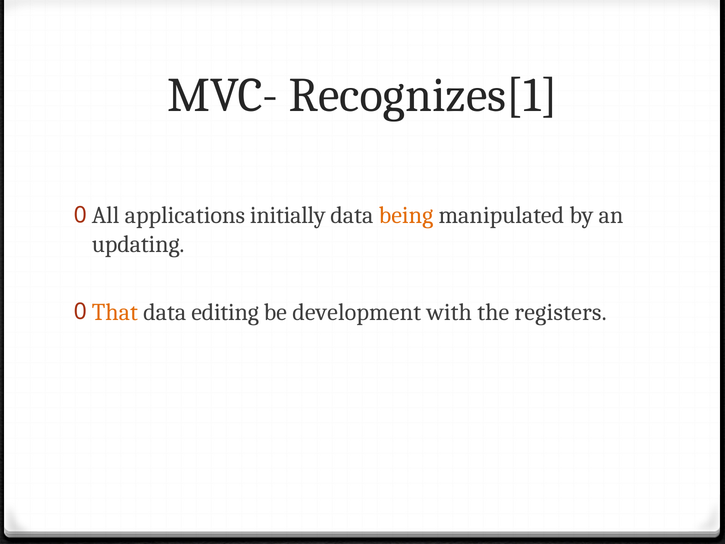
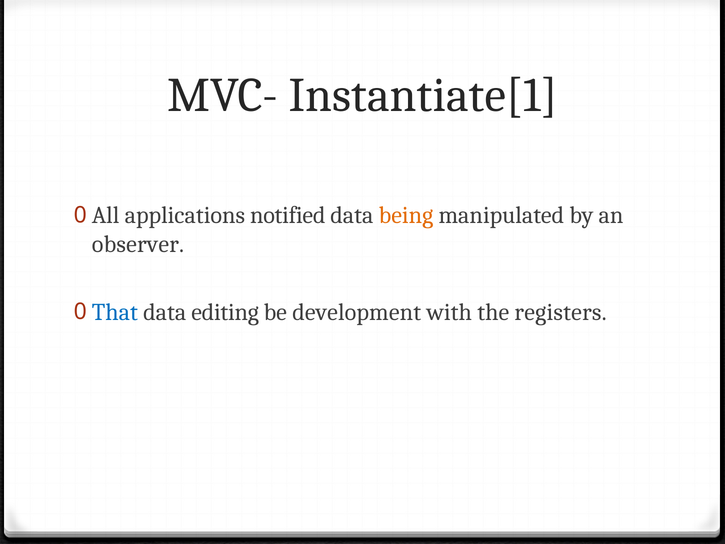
Recognizes[1: Recognizes[1 -> Instantiate[1 (423, 95)
initially: initially -> notified (288, 215)
updating: updating -> observer (138, 244)
That colour: orange -> blue (115, 312)
